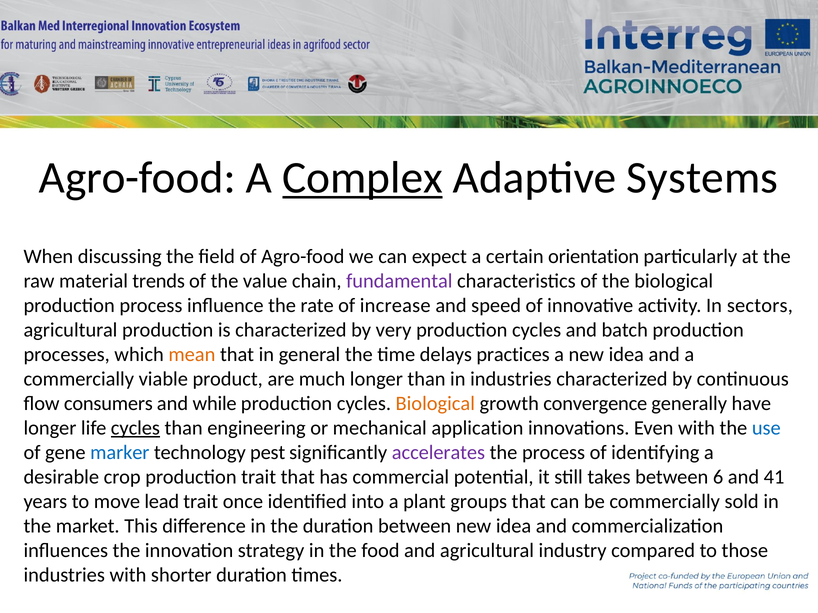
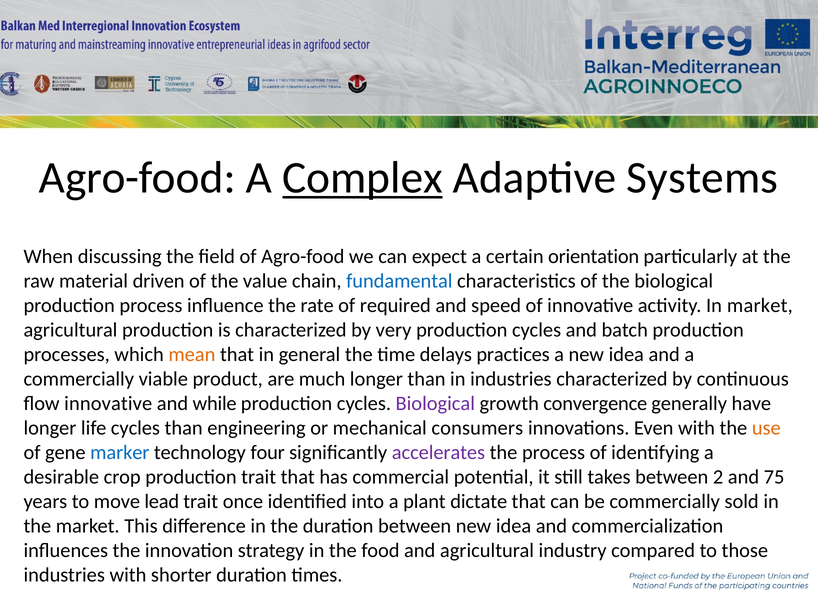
trends: trends -> driven (159, 281)
fundamental colour: purple -> blue (399, 281)
increase: increase -> required (395, 306)
In sectors: sectors -> market (760, 306)
flow consumers: consumers -> innovative (108, 404)
Biological colour: orange -> purple (435, 404)
cycles underline: present -> none (135, 428)
application: application -> consumers (477, 428)
use colour: blue -> orange (766, 428)
pest: pest -> four (268, 453)
6: 6 -> 2 (718, 477)
41: 41 -> 75 (774, 477)
groups: groups -> dictate (479, 502)
